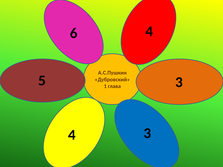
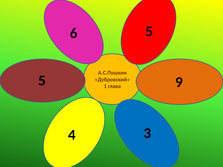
6 4: 4 -> 5 (149, 31)
глава 3: 3 -> 9 (179, 82)
